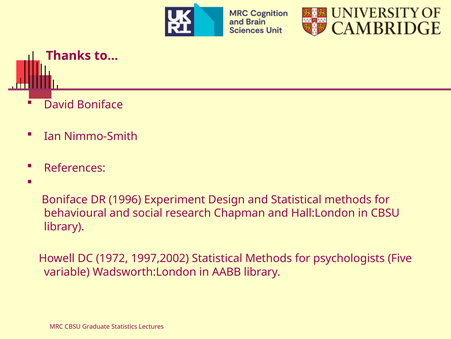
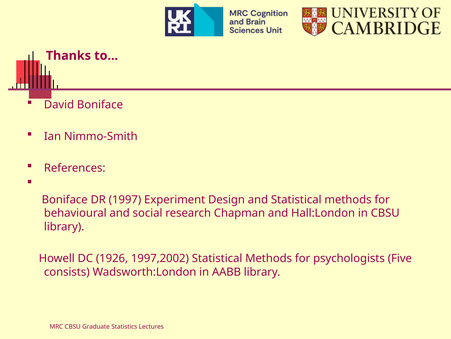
1996: 1996 -> 1997 (125, 199)
1972: 1972 -> 1926 (112, 258)
variable: variable -> consists (67, 271)
